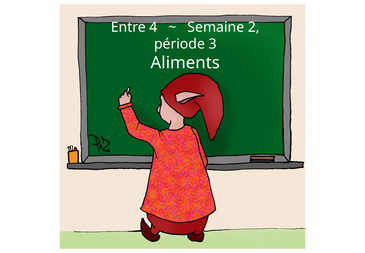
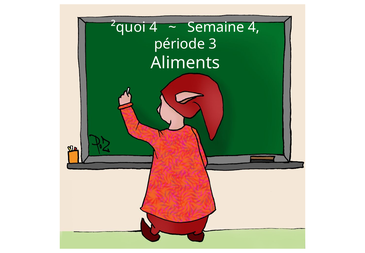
Entre: Entre -> ²quoi (128, 27)
Semaine 2: 2 -> 4 (254, 27)
